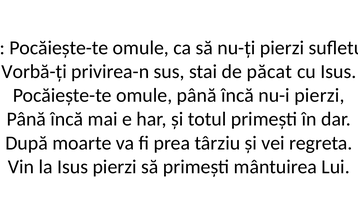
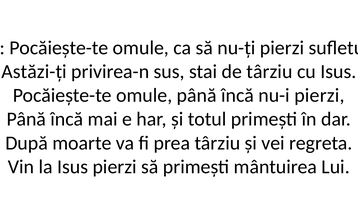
Vorbă-ți: Vorbă-ți -> Astăzi-ți (34, 72)
de păcat: păcat -> târziu (269, 72)
